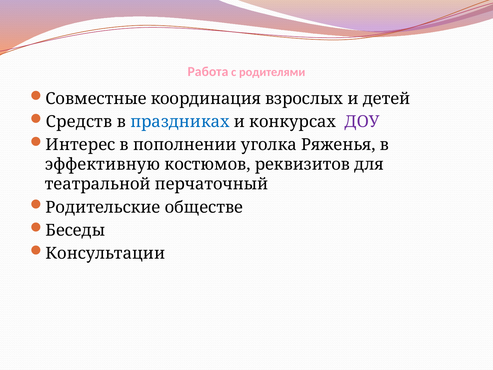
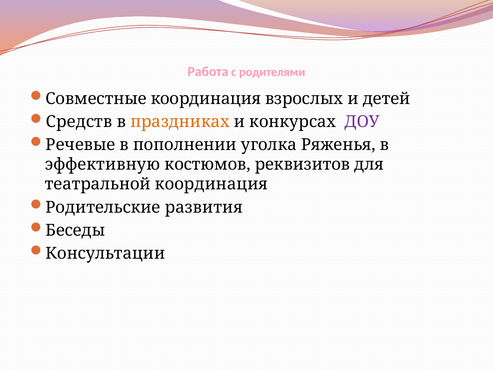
праздниках colour: blue -> orange (180, 122)
Интерес: Интерес -> Речевые (81, 145)
театральной перчаточный: перчаточный -> координация (211, 184)
обществе: обществе -> развития (204, 207)
